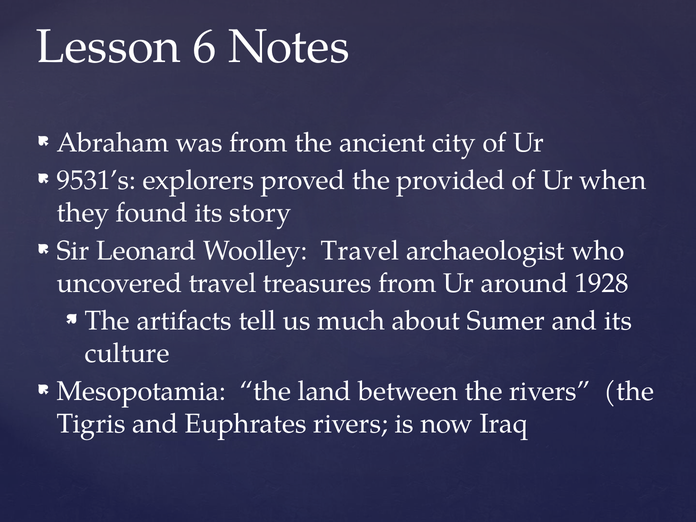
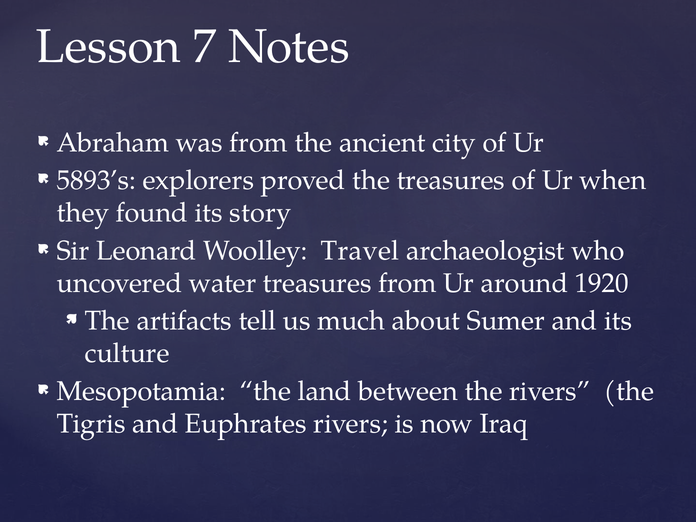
6: 6 -> 7 (205, 47)
9531’s: 9531’s -> 5893’s (96, 180)
the provided: provided -> treasures (451, 180)
uncovered travel: travel -> water (223, 283)
1928: 1928 -> 1920 (602, 283)
